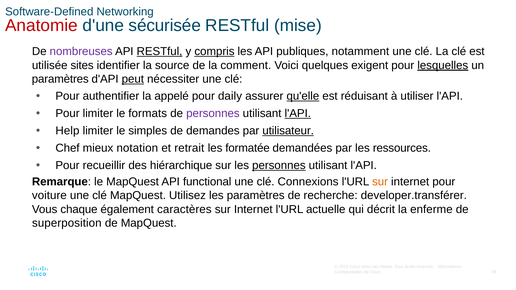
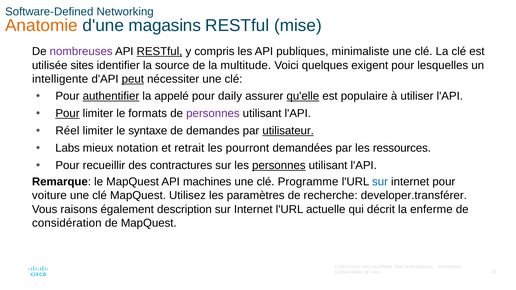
Anatomie colour: red -> orange (41, 25)
sécurisée: sécurisée -> magasins (165, 25)
compris underline: present -> none (214, 52)
notamment: notamment -> minimaliste (360, 52)
comment: comment -> multitude (246, 65)
lesquelles underline: present -> none (443, 65)
paramètres: paramètres -> intelligente (60, 79)
authentifier underline: none -> present (111, 96)
réduisant: réduisant -> populaire (364, 96)
Pour underline: none -> present (68, 113)
l'API underline: present -> none (298, 113)
Help: Help -> Réel (67, 131)
simples: simples -> syntaxe (148, 131)
Chef: Chef -> Labs (68, 148)
formatée: formatée -> pourront (247, 148)
hiérarchique: hiérarchique -> contractures (181, 166)
functional: functional -> machines (207, 182)
Connexions: Connexions -> Programme (308, 182)
sur colour: orange -> blue (380, 182)
chaque: chaque -> raisons (79, 209)
caractères: caractères -> description (184, 209)
superposition: superposition -> considération (67, 223)
